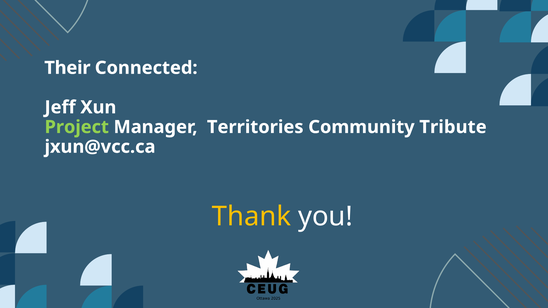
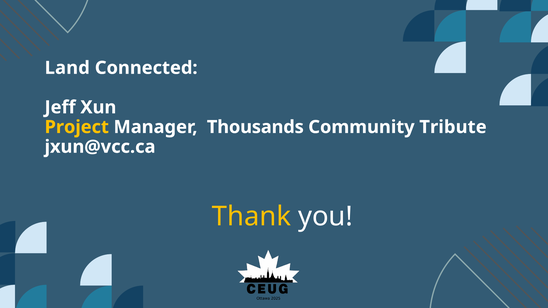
Their: Their -> Land (67, 68)
Project colour: light green -> yellow (77, 127)
Territories: Territories -> Thousands (255, 127)
